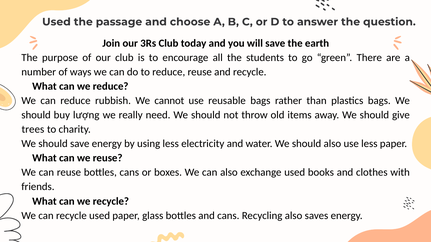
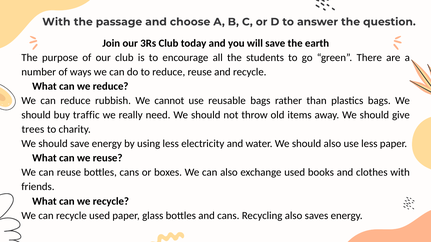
Used: Used -> With (56, 22)
lượng: lượng -> traffic (86, 115)
